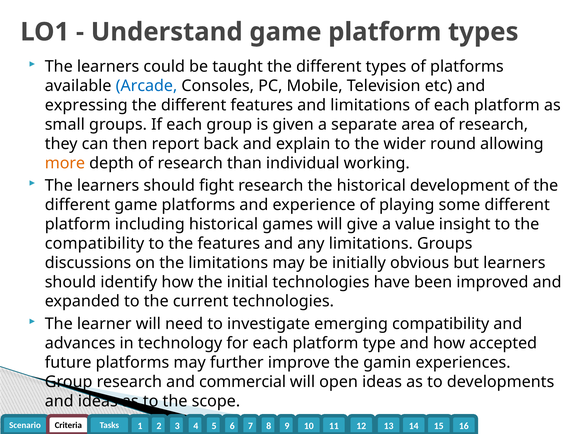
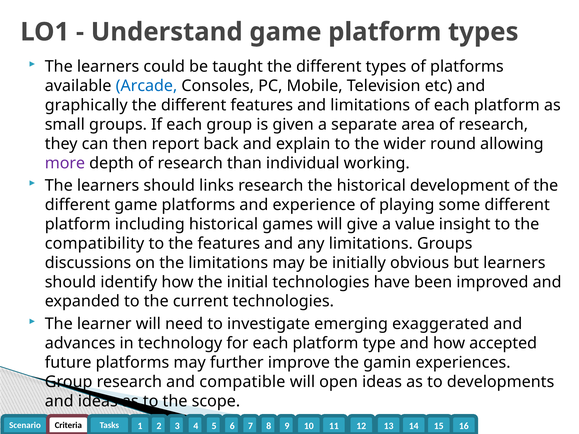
expressing: expressing -> graphically (86, 105)
more colour: orange -> purple (65, 163)
fight: fight -> links (217, 186)
emerging compatibility: compatibility -> exaggerated (441, 324)
commercial: commercial -> compatible (242, 382)
